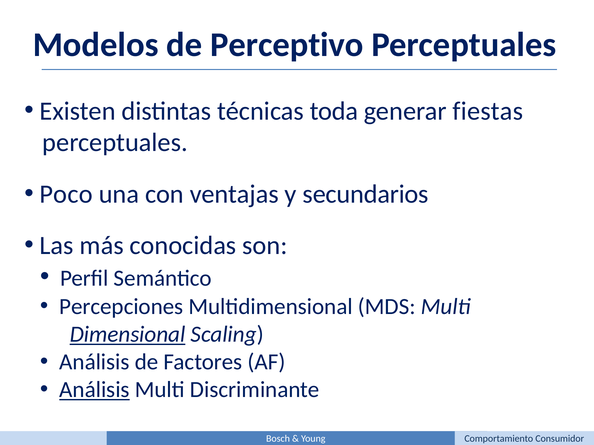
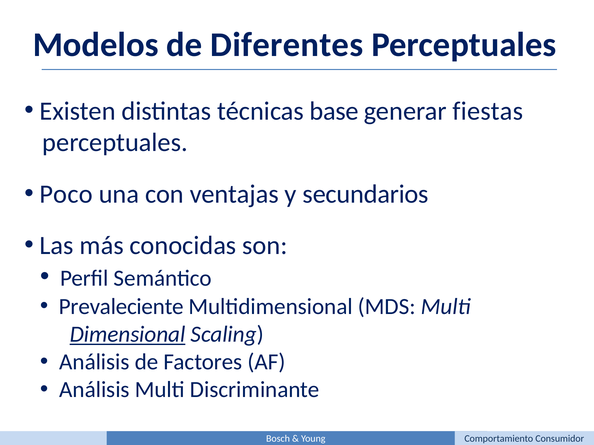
Perceptivo: Perceptivo -> Diferentes (287, 45)
toda: toda -> base (334, 111)
Percepciones: Percepciones -> Prevaleciente (121, 307)
Análisis underline: present -> none (94, 390)
